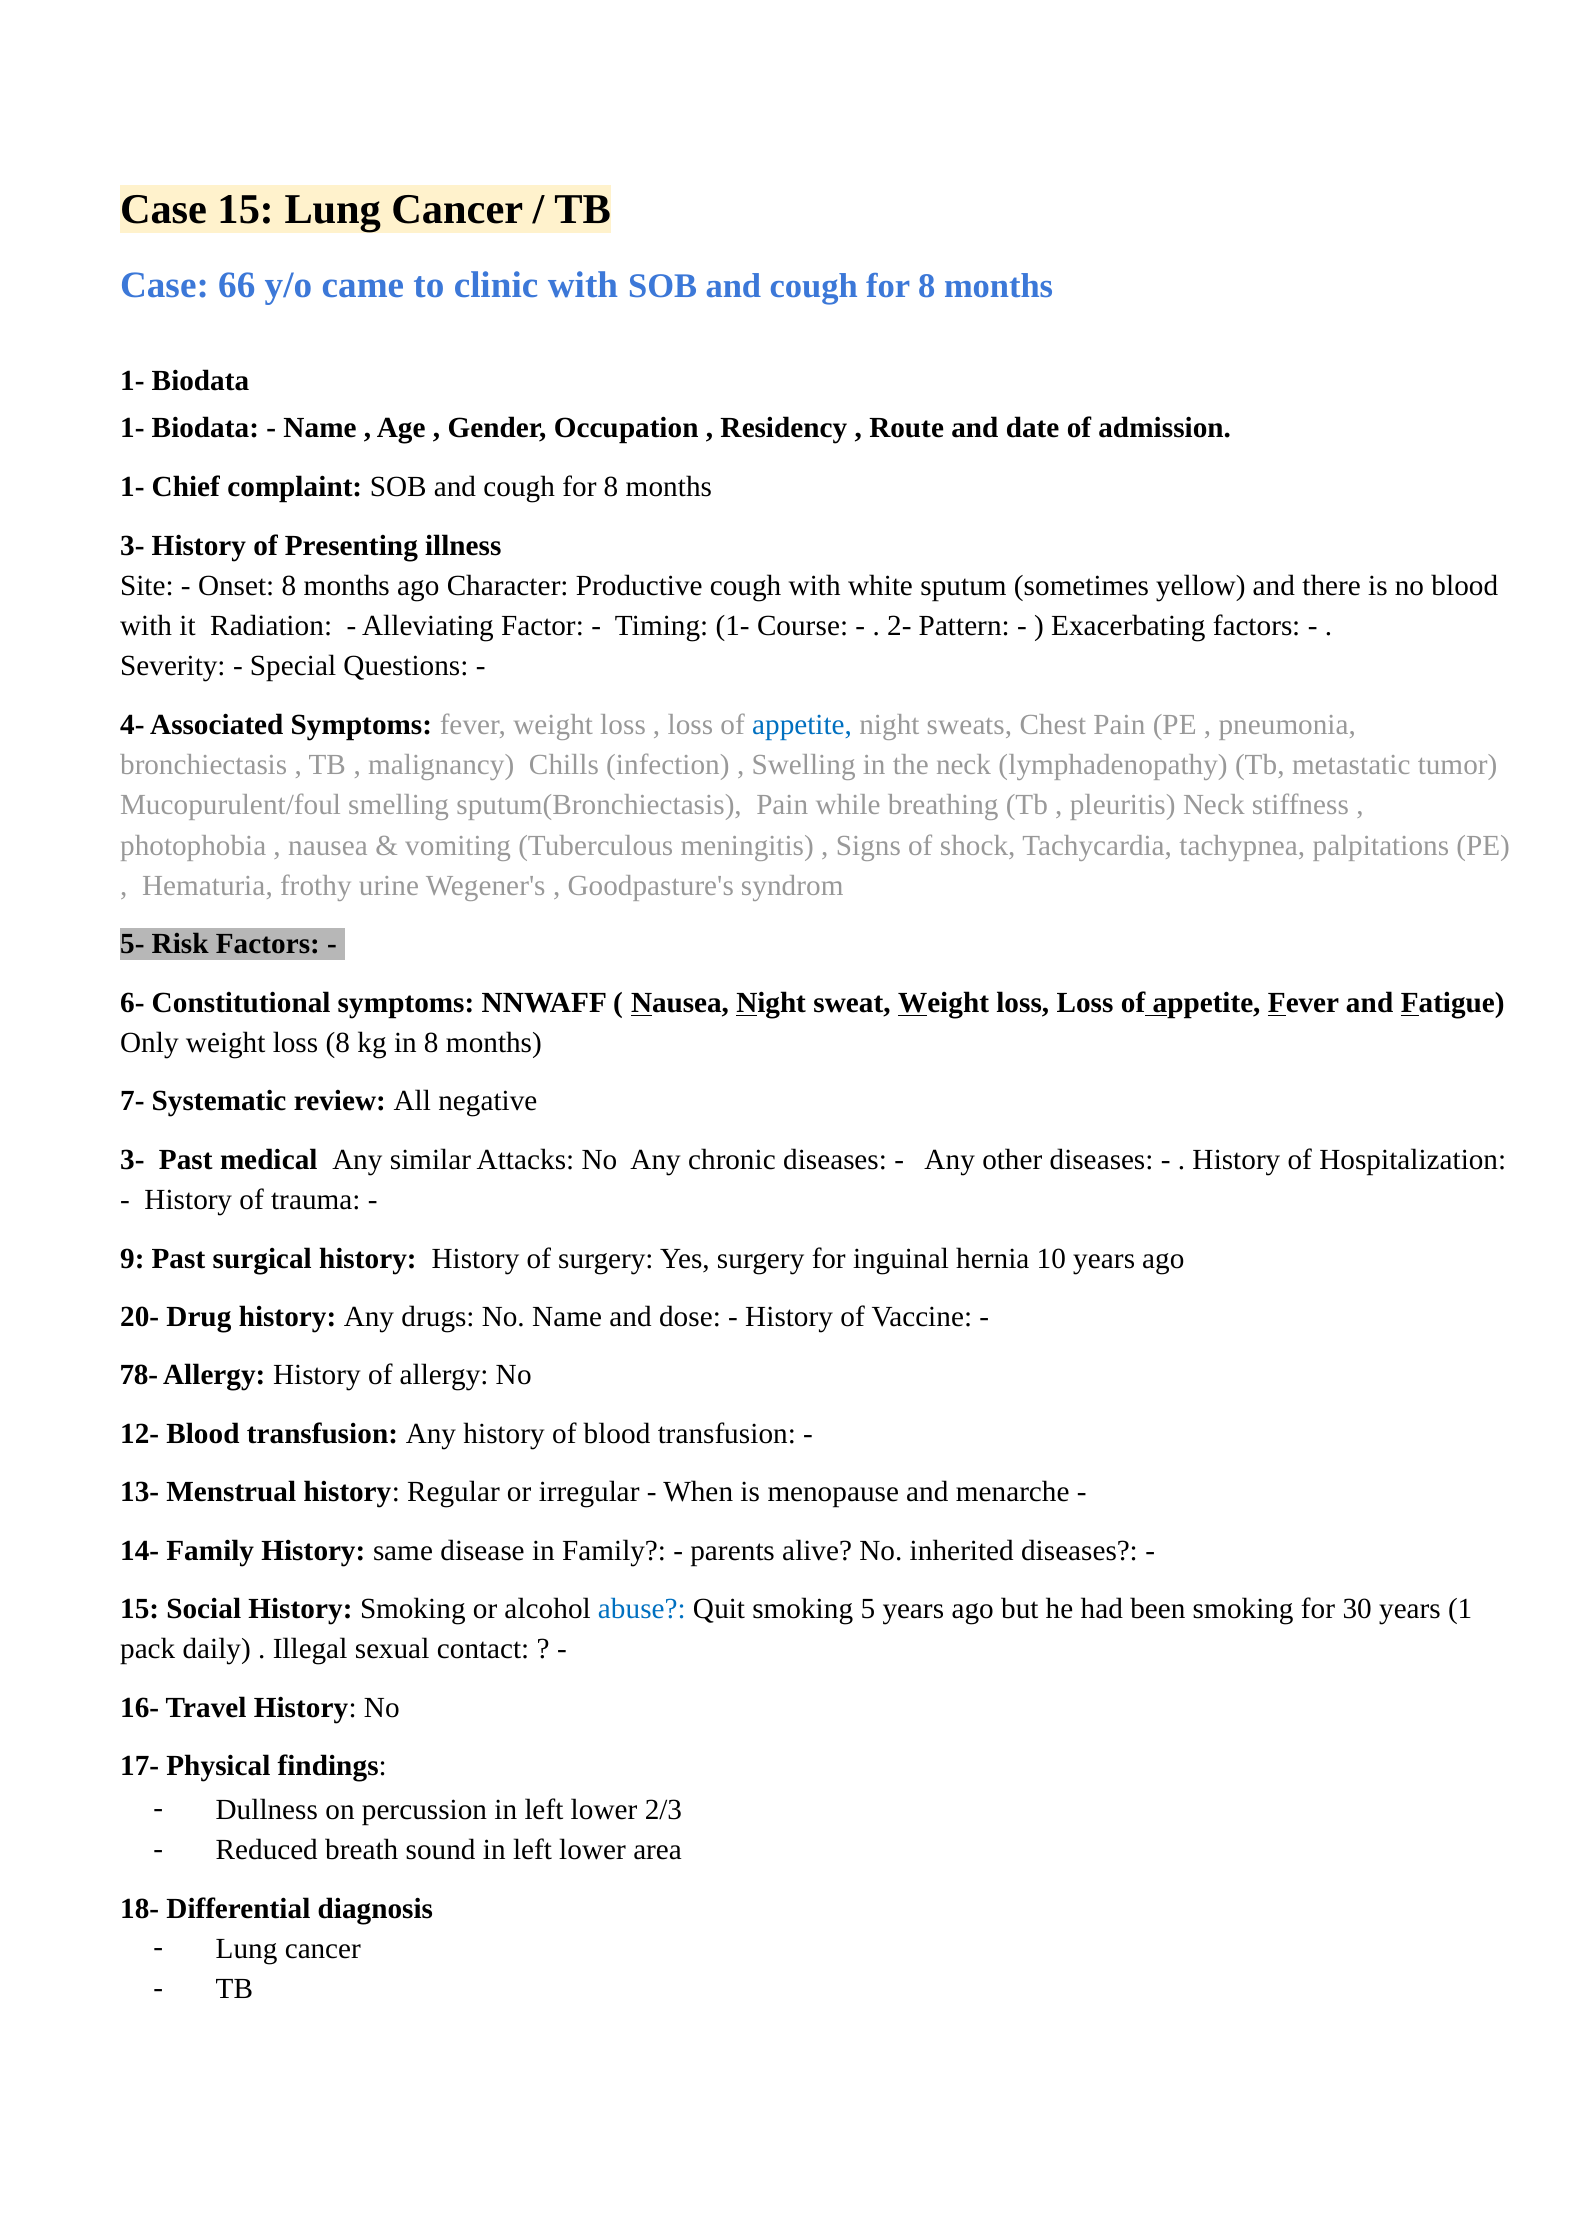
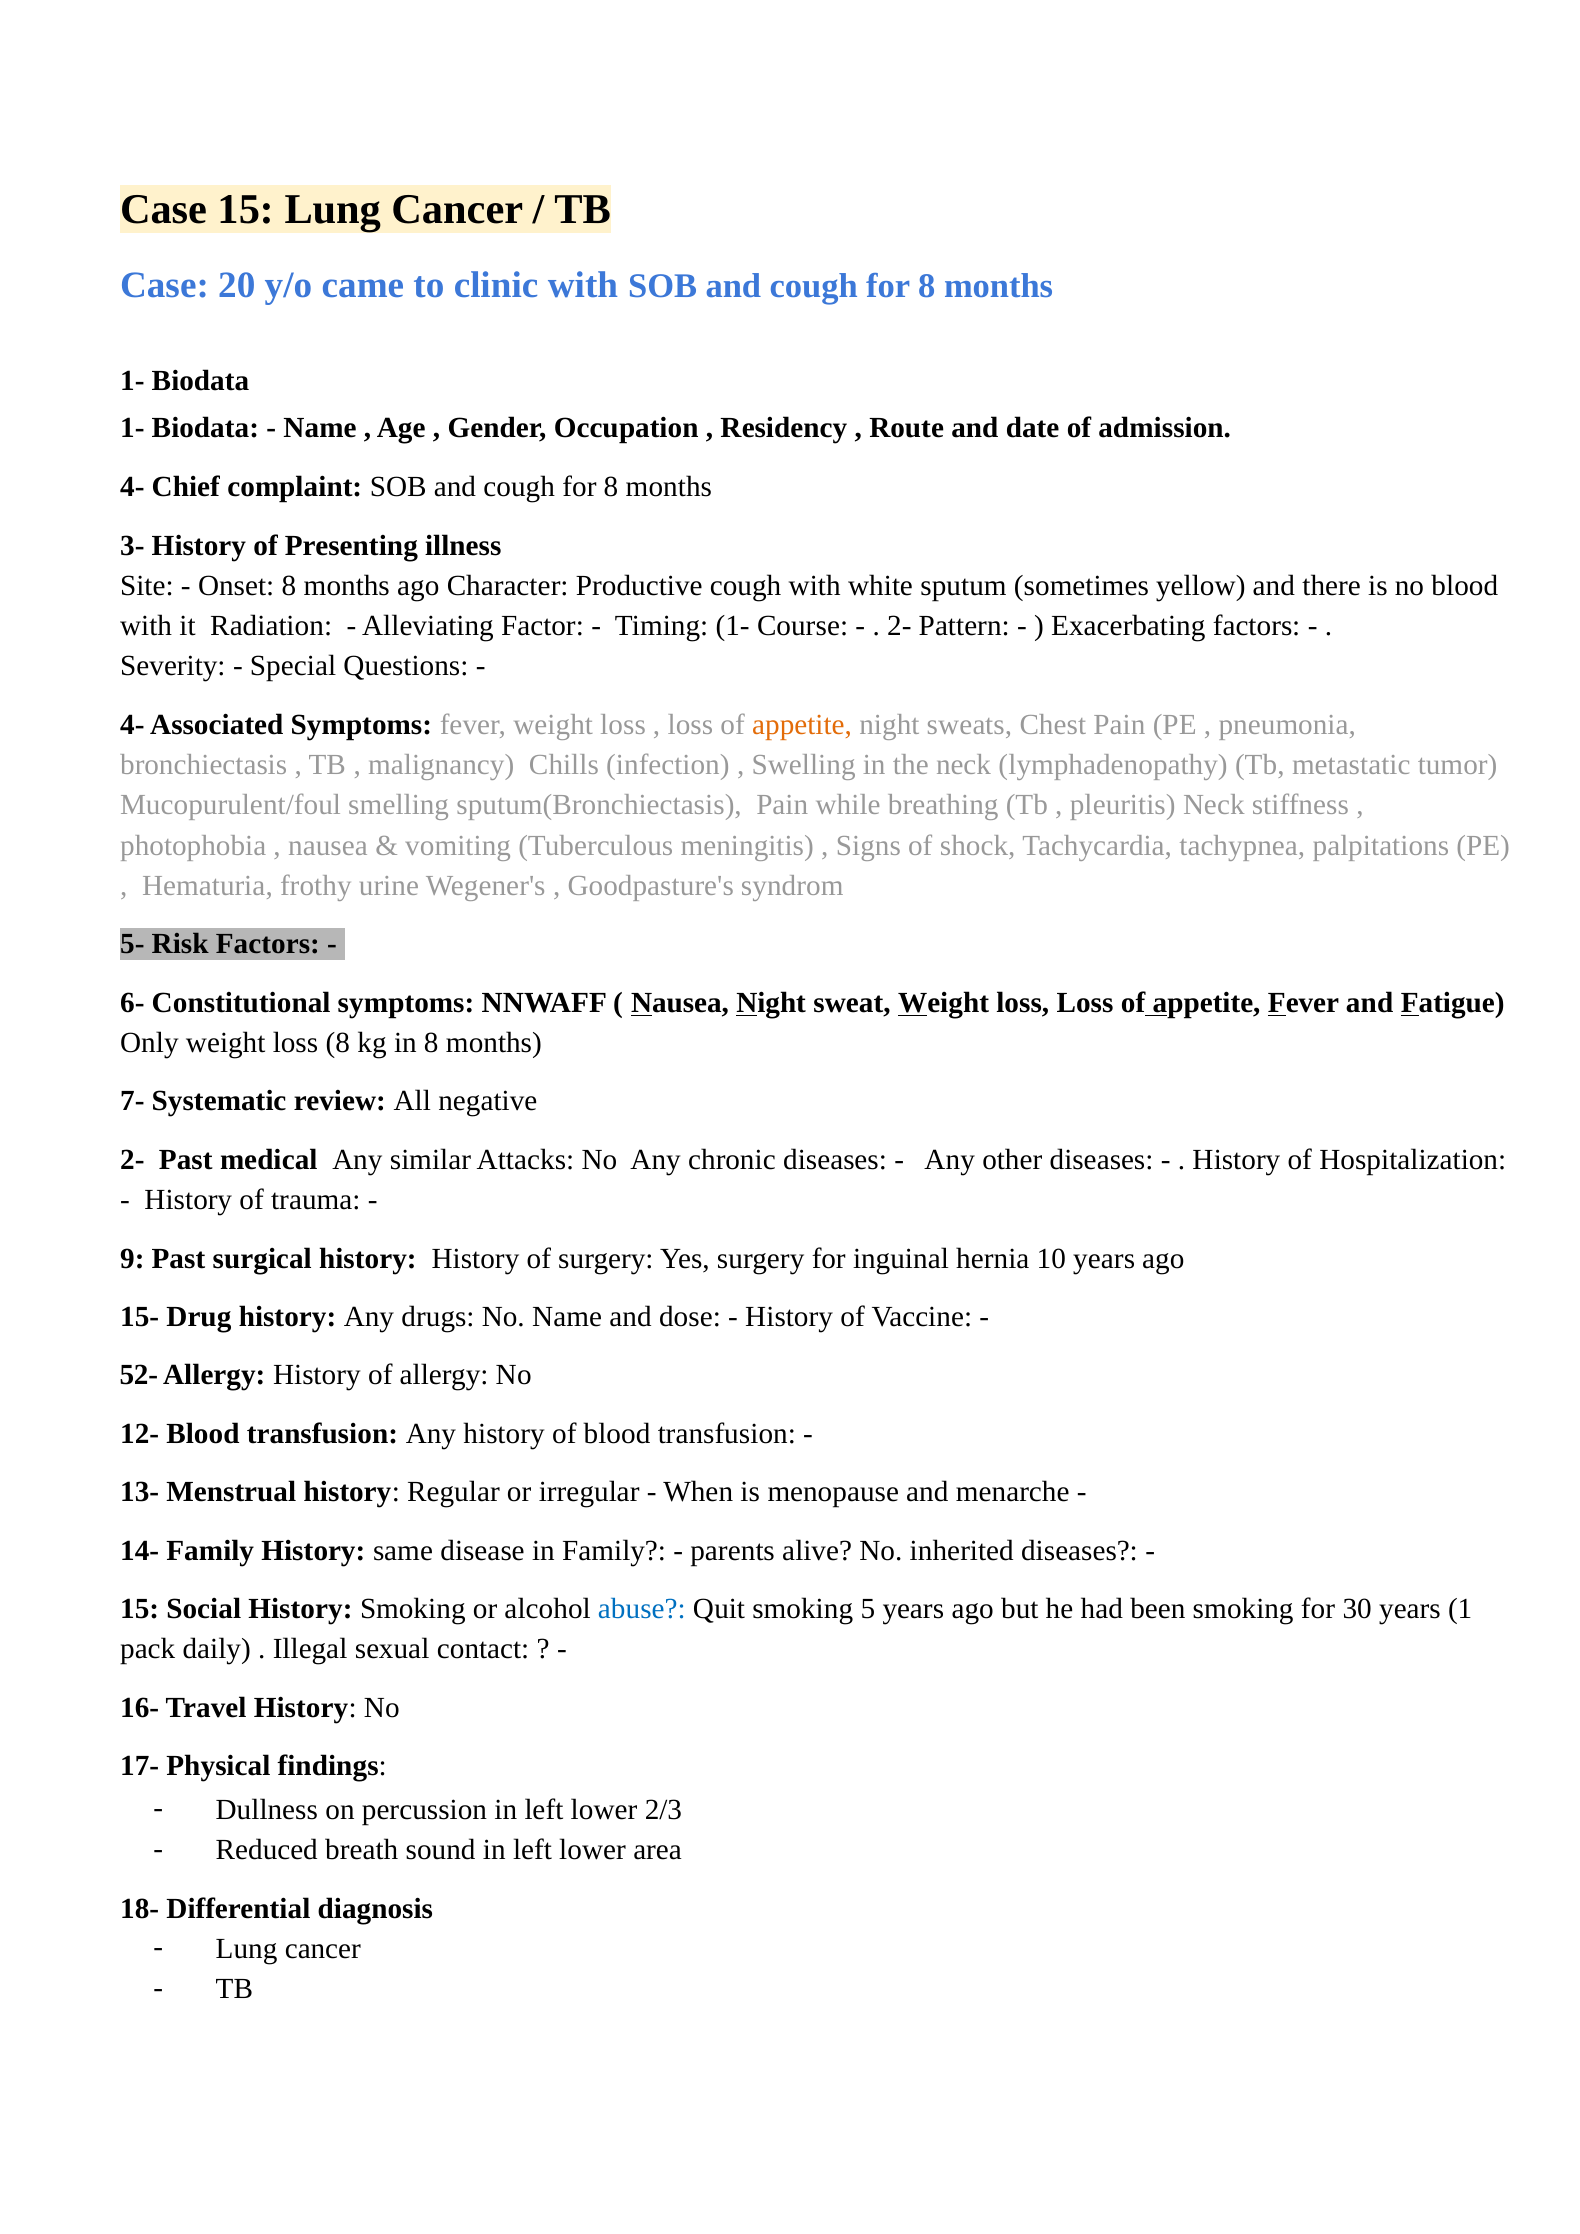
66: 66 -> 20 (237, 285)
1-: 1- -> 4- (132, 487)
appetite colour: blue -> orange (802, 725)
3-: 3- -> 2- (132, 1160)
20-: 20- -> 15- (140, 1317)
78-: 78- -> 52- (139, 1376)
